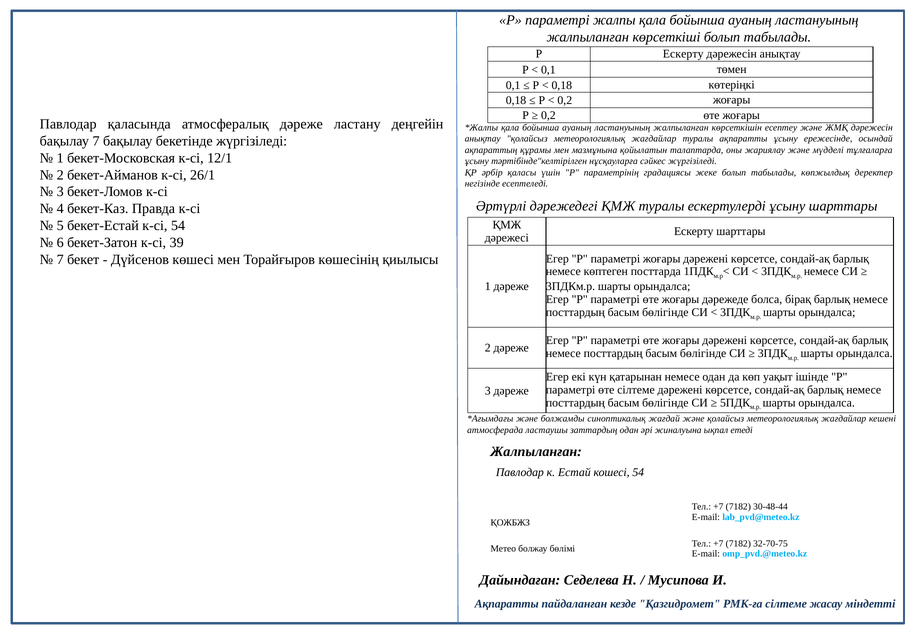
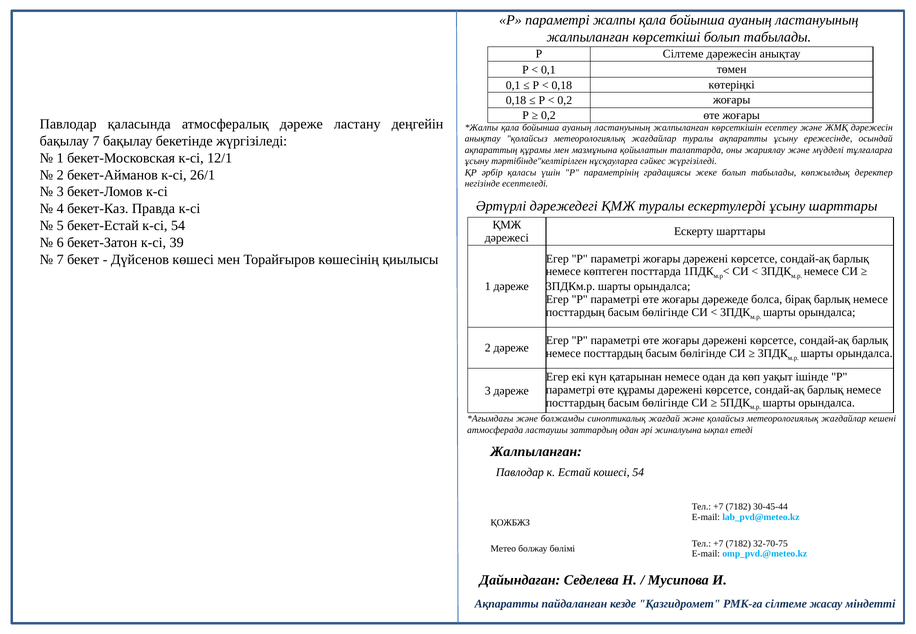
Р Ескерту: Ескерту -> Сілтеме (683, 54)
өте сілтеме: сілтеме -> құрамы (636, 390)
30-48-44: 30-48-44 -> 30-45-44 (770, 507)
